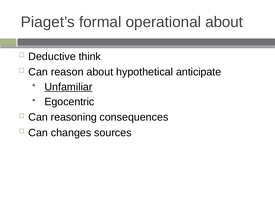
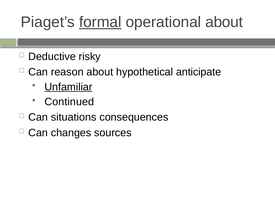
formal underline: none -> present (100, 22)
think: think -> risky (90, 57)
Egocentric: Egocentric -> Continued (69, 102)
reasoning: reasoning -> situations (74, 117)
